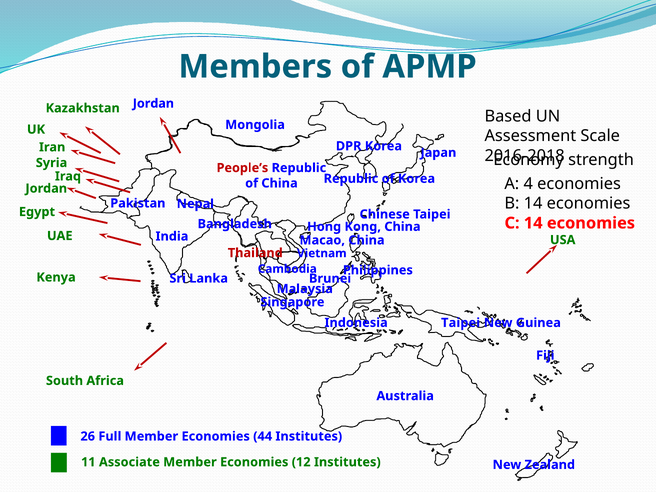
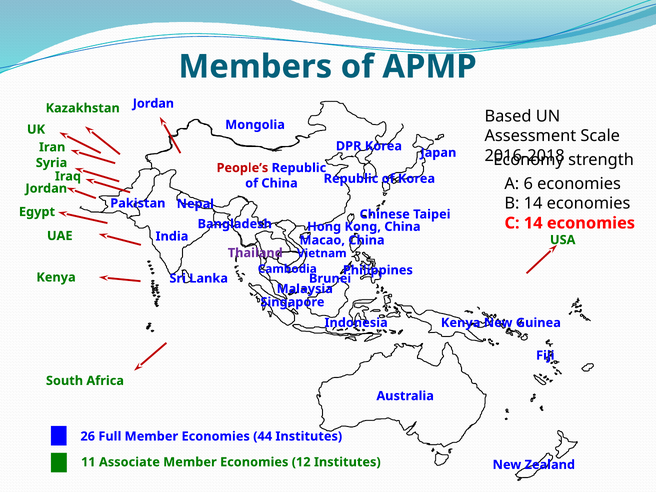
4: 4 -> 6 (528, 184)
Thailand colour: red -> purple (255, 253)
Taipei: Taipei -> Kenya (461, 323)
